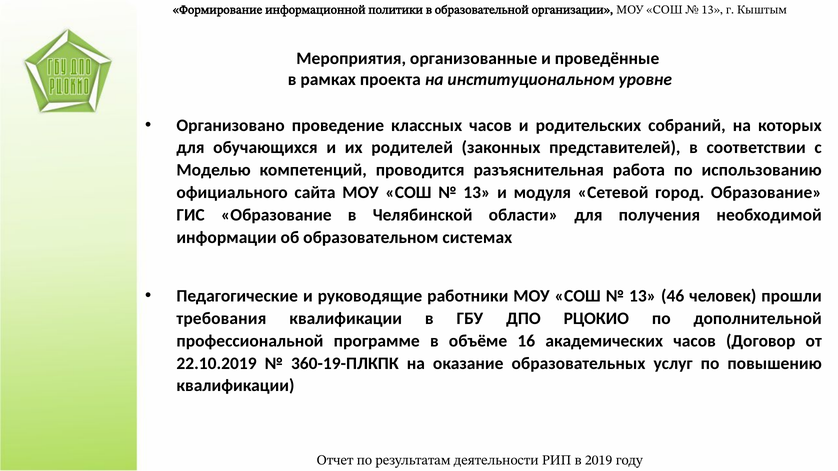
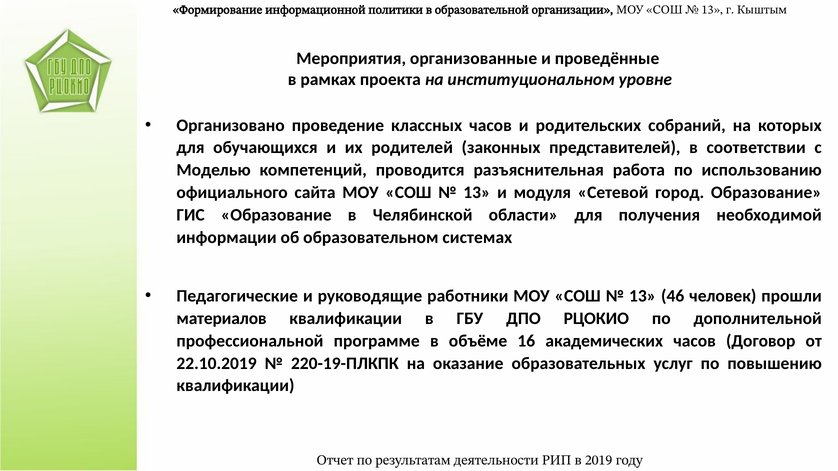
требования: требования -> материалов (222, 319)
360-19-ПЛКПК: 360-19-ПЛКПК -> 220-19-ПЛКПК (345, 364)
